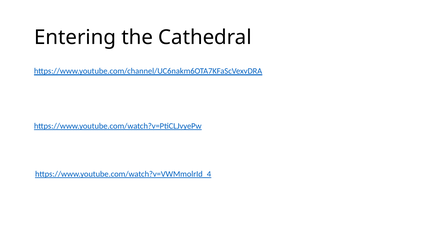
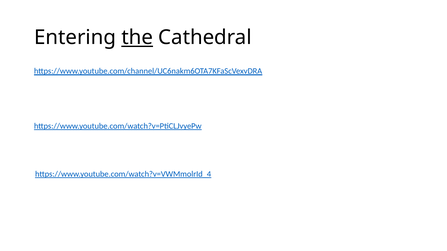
the underline: none -> present (137, 38)
